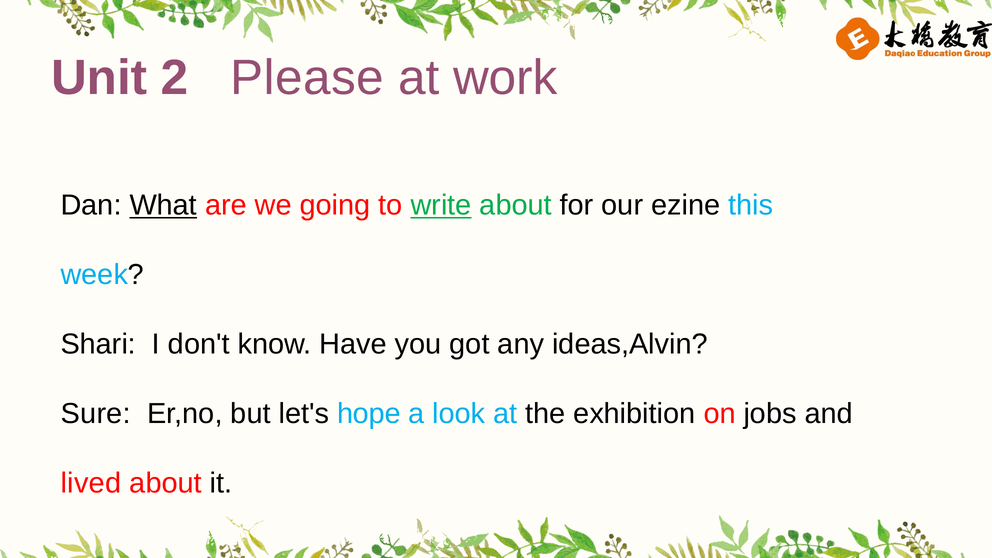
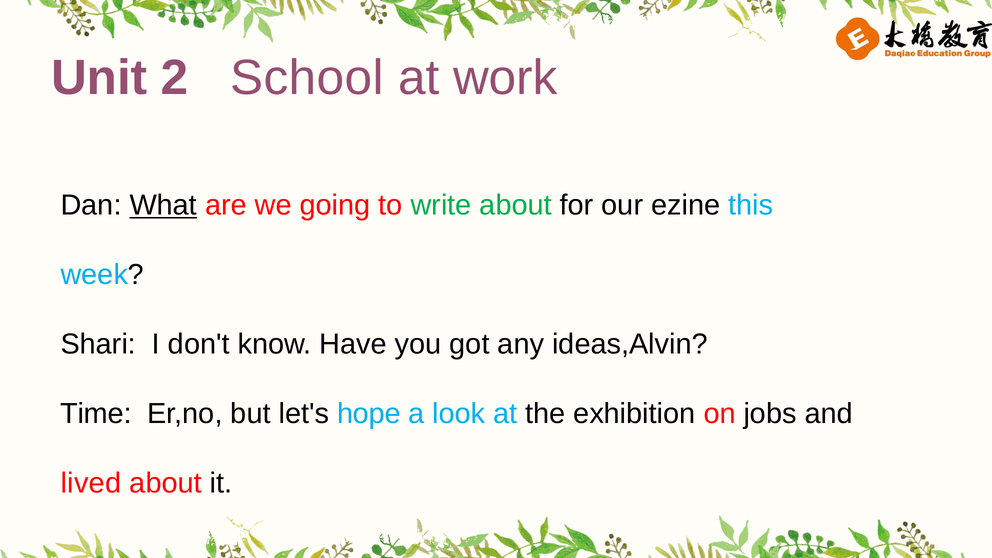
Please: Please -> School (307, 78)
write underline: present -> none (441, 205)
Sure: Sure -> Time (96, 414)
